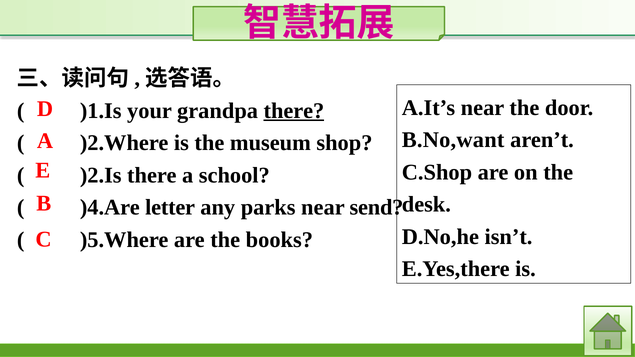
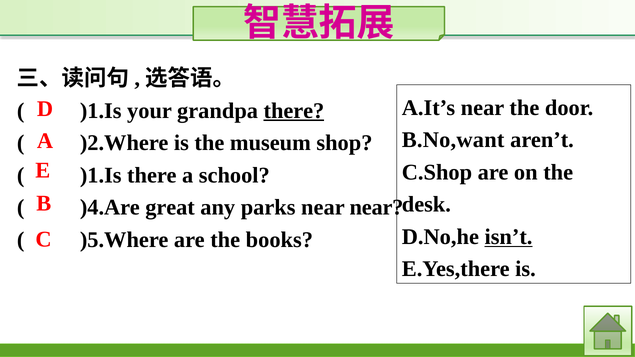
)2.Is: )2.Is -> )1.Is (101, 175)
letter: letter -> great (170, 207)
near send: send -> near (377, 207)
isn’t underline: none -> present (509, 237)
